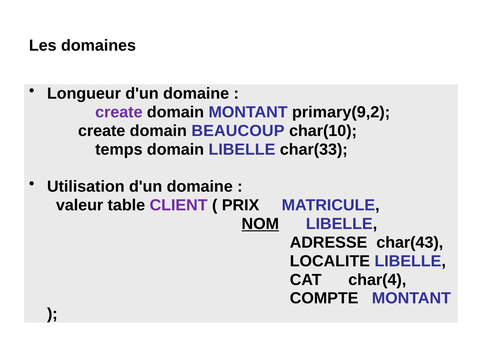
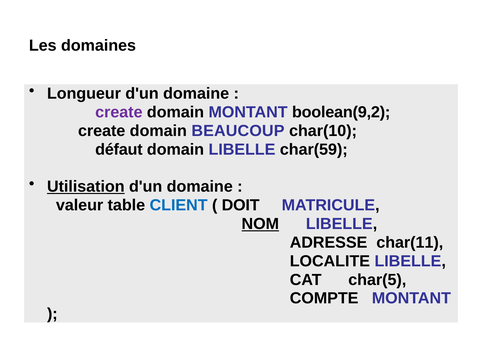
primary(9,2: primary(9,2 -> boolean(9,2 (341, 112)
temps: temps -> défaut (119, 150)
char(33: char(33 -> char(59 (314, 150)
Utilisation underline: none -> present (86, 187)
CLIENT colour: purple -> blue (179, 206)
PRIX: PRIX -> DOIT (241, 206)
char(43: char(43 -> char(11 (410, 243)
char(4: char(4 -> char(5 (377, 280)
